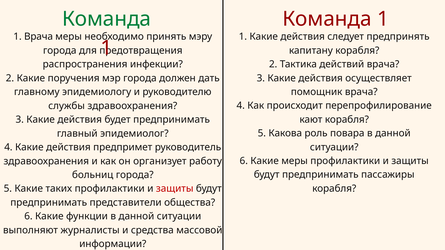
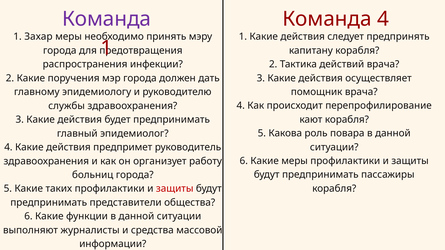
Команда colour: green -> purple (107, 19)
1: 1 -> 4 (383, 19)
1 Врача: Врача -> Захар (38, 37)
